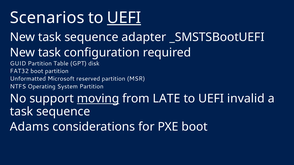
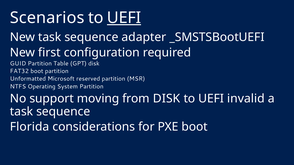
task: task -> first (49, 53)
moving underline: present -> none (98, 99)
from LATE: LATE -> DISK (167, 99)
Adams: Adams -> Florida (30, 127)
